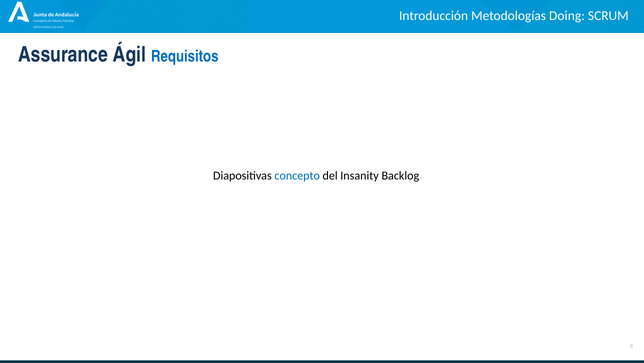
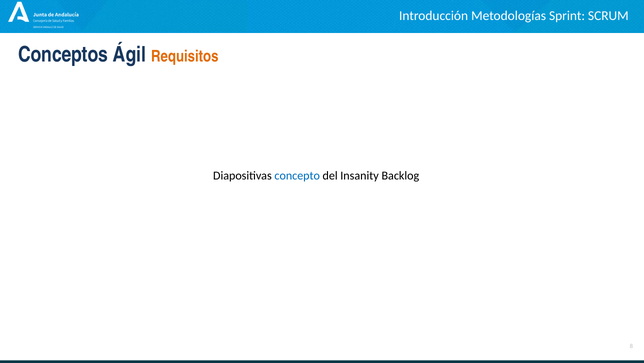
Doing: Doing -> Sprint (567, 16)
Assurance: Assurance -> Conceptos (63, 54)
Requisitos colour: blue -> orange (185, 56)
